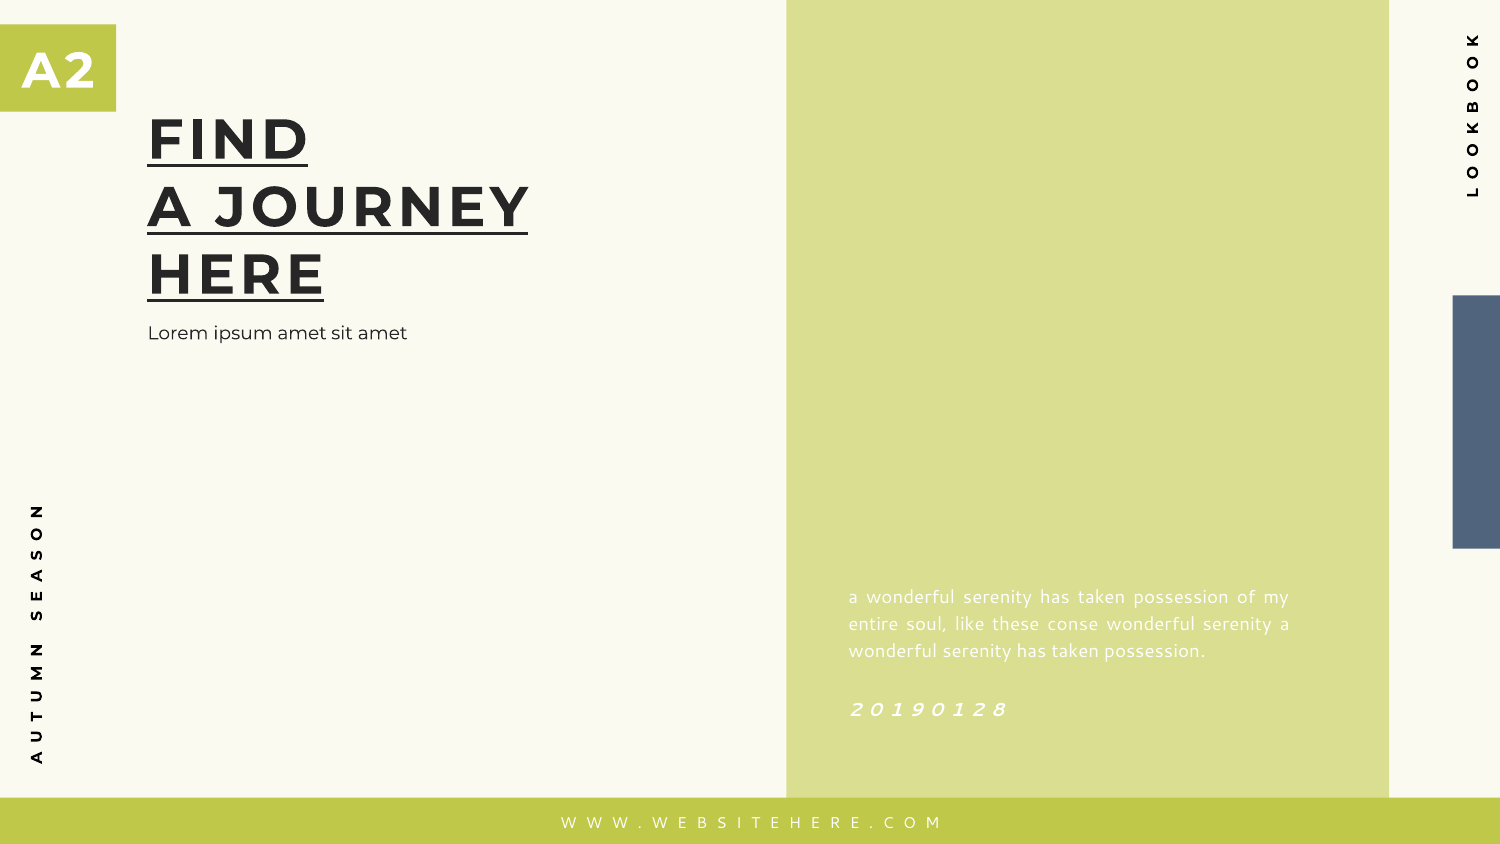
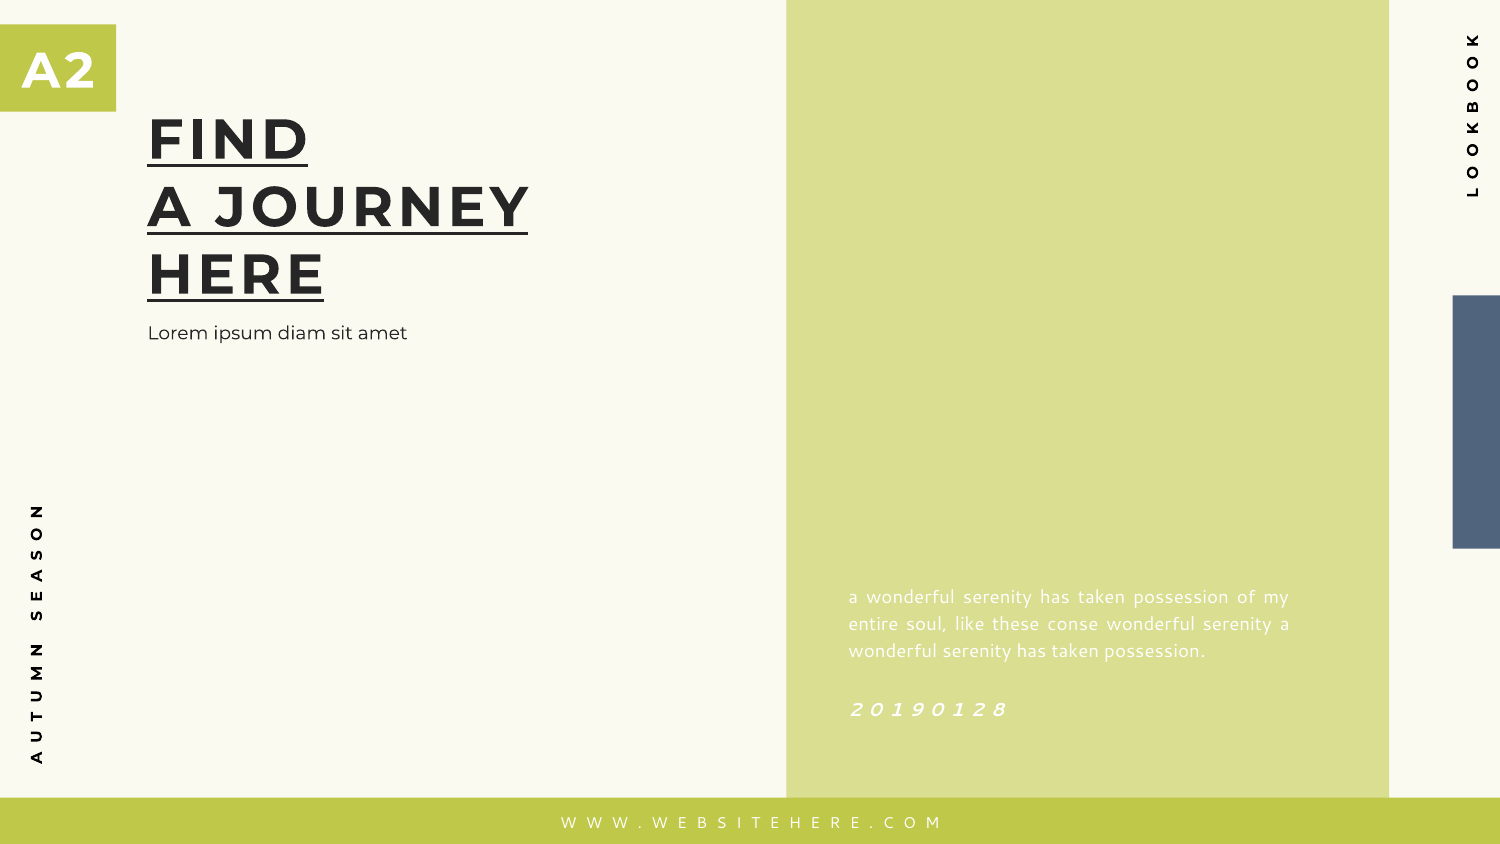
ipsum amet: amet -> diam (302, 333)
